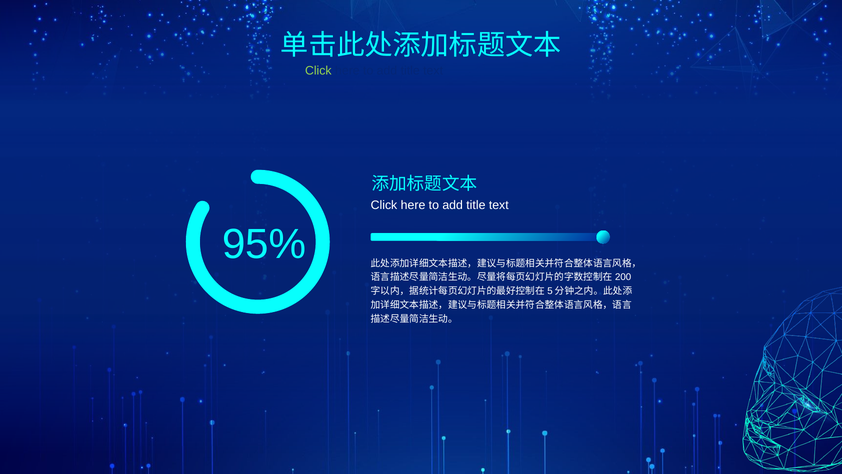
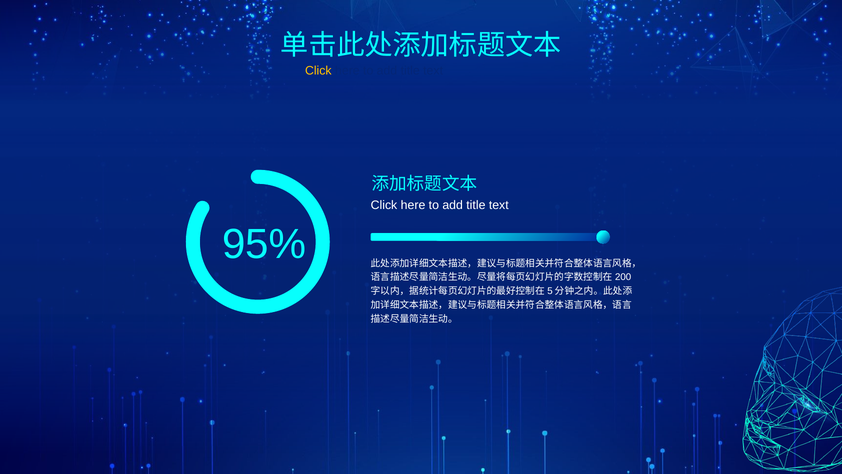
Click colour: light green -> yellow (318, 71)
